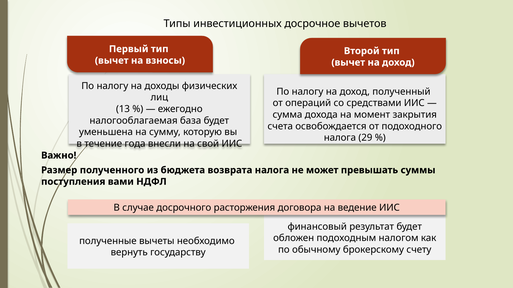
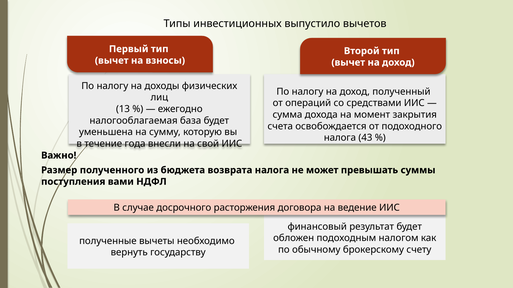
досрочное: досрочное -> выпустило (312, 24)
29: 29 -> 43 (365, 138)
